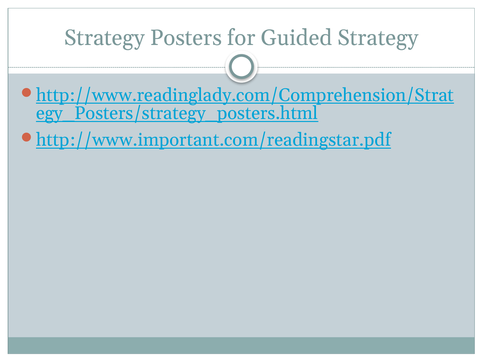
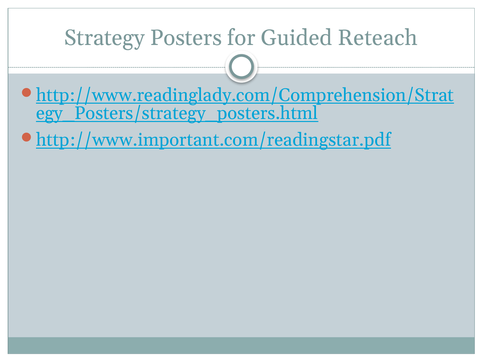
Guided Strategy: Strategy -> Reteach (378, 38)
